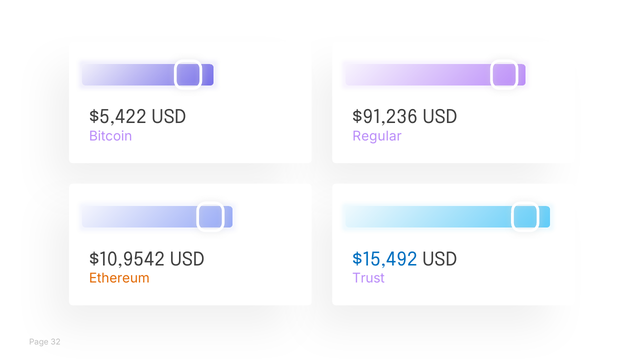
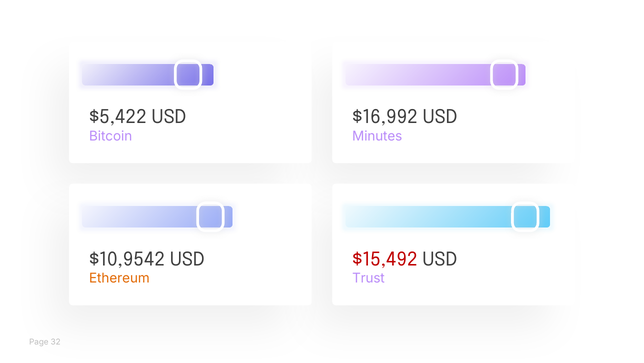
$91,236: $91,236 -> $16,992 (385, 117)
Regular: Regular -> Minutes (377, 136)
$15,492 colour: blue -> red (385, 259)
